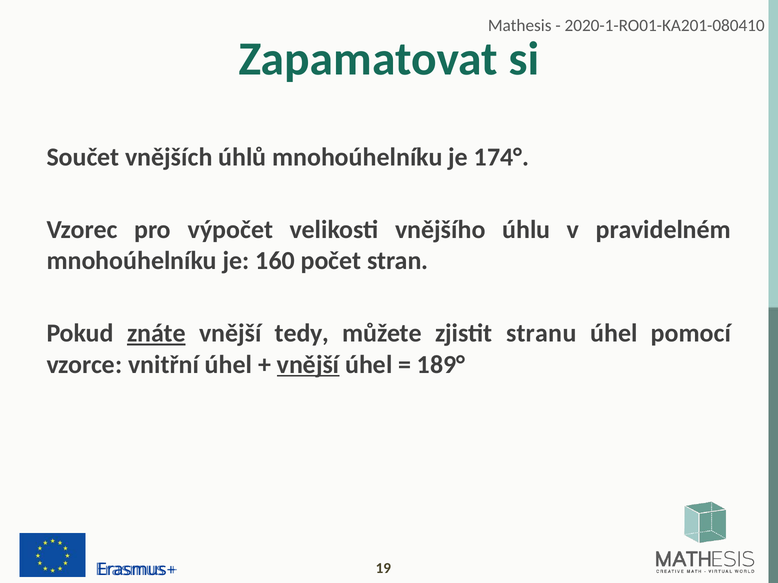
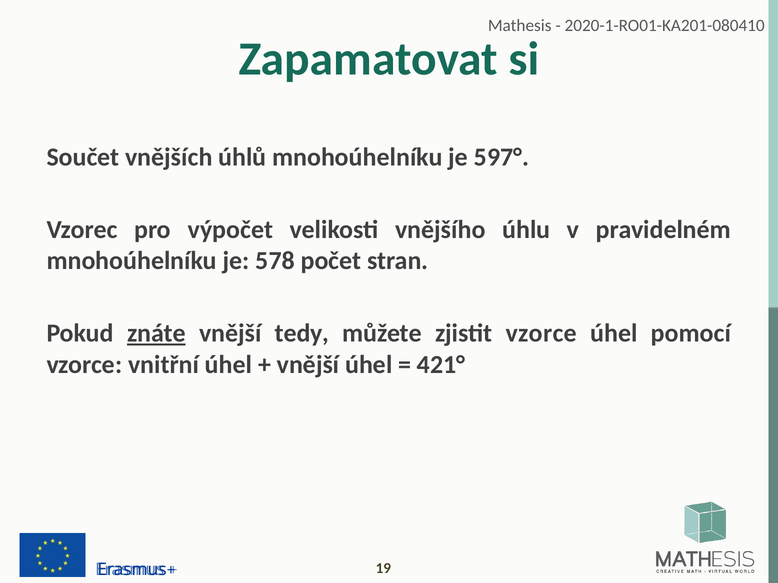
174°: 174° -> 597° (502, 157)
160: 160 -> 578 (275, 261)
zjistit stranu: stranu -> vzorce (541, 334)
vnější underline: present -> none (308, 365)
189°: 189° -> 421° (441, 365)
